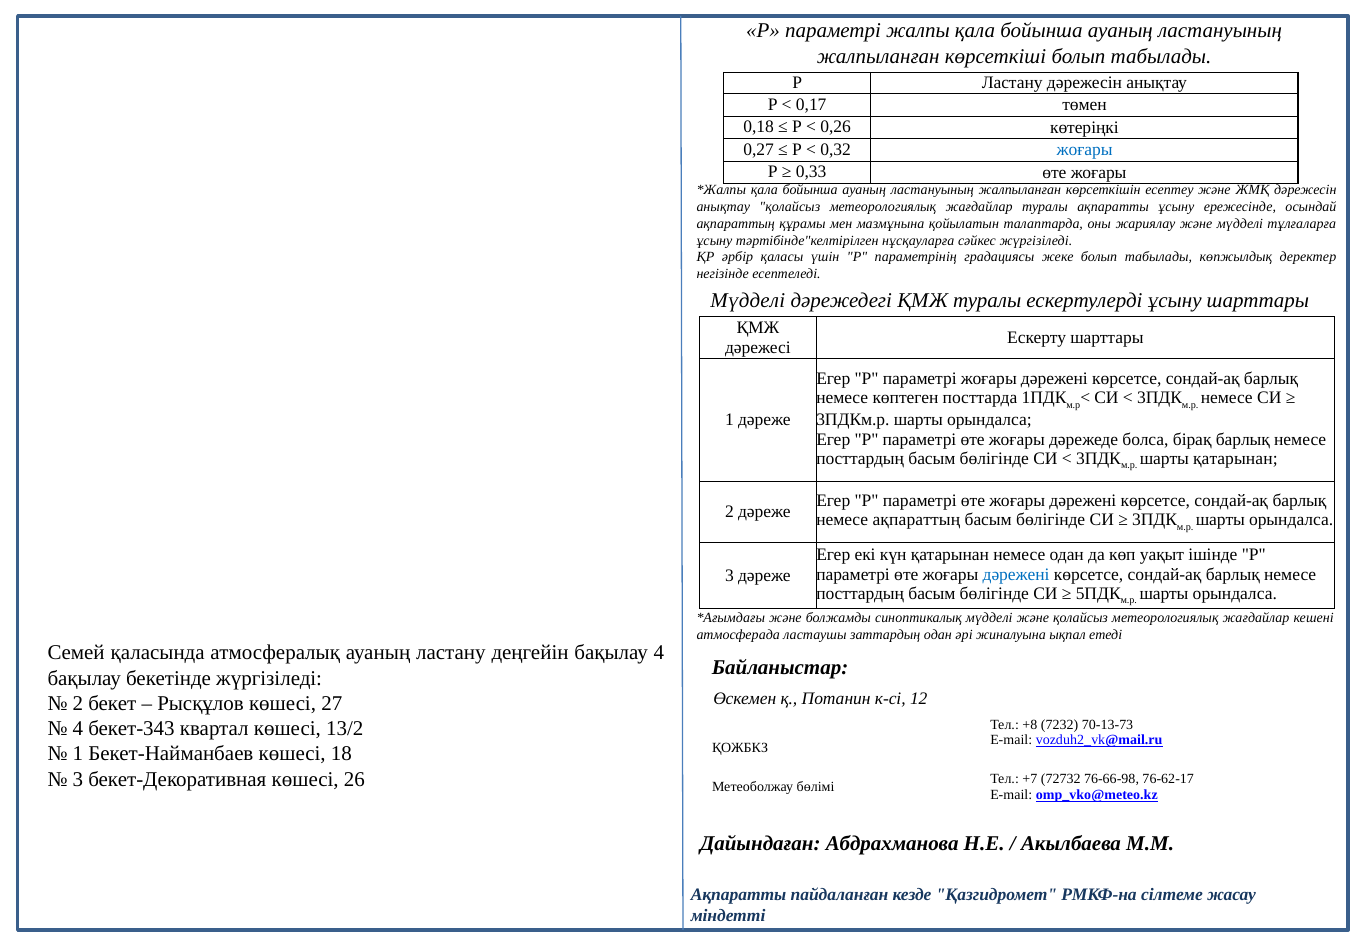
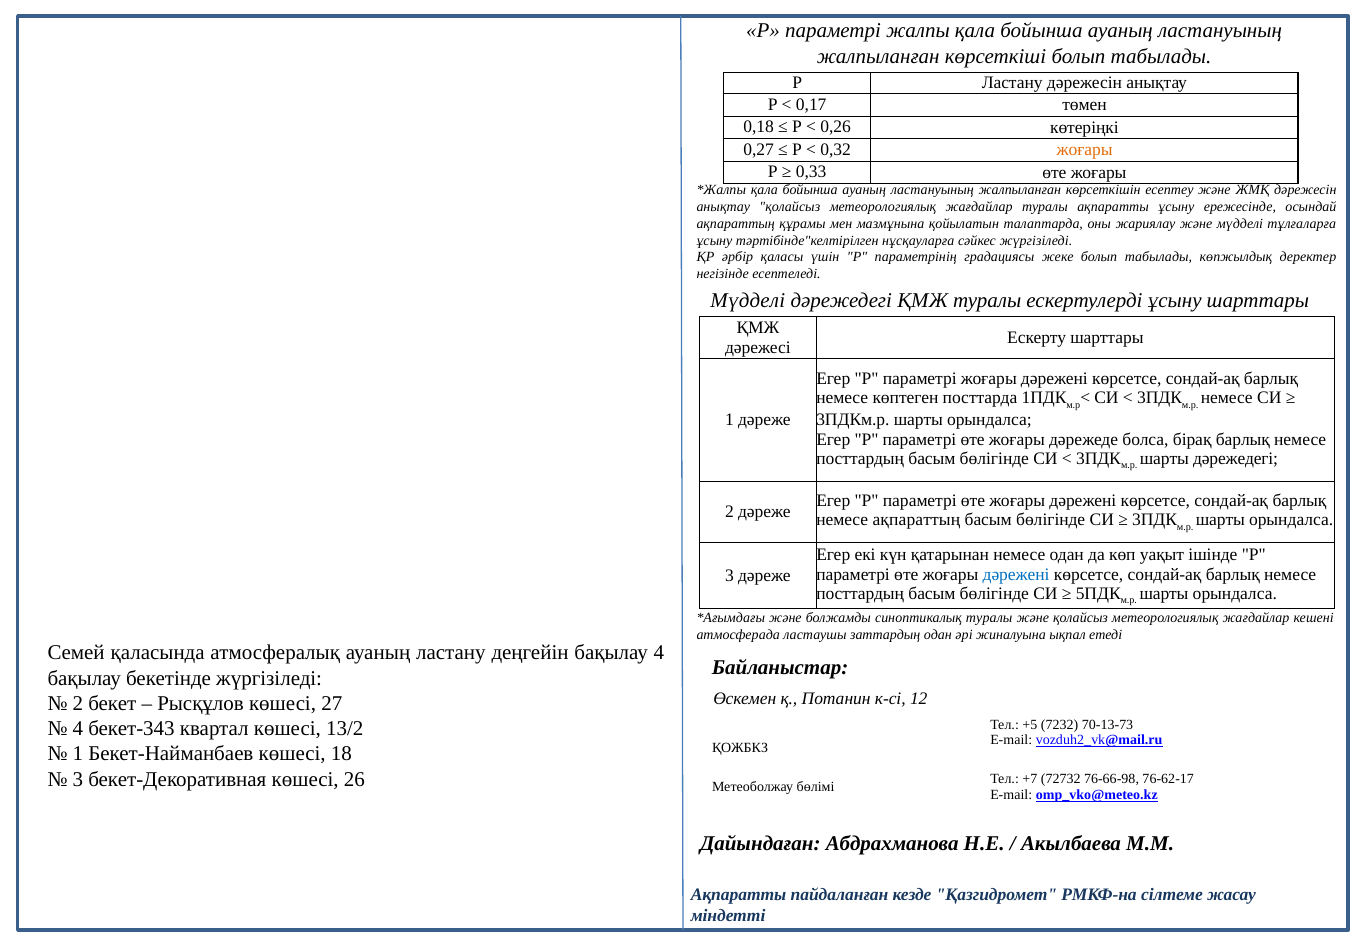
жоғары colour: blue -> orange (1085, 150)
шарты қатарынан: қатарынан -> дәрежедегі (1236, 459)
синоптикалық мүдделі: мүдделі -> туралы (989, 617)
+8: +8 -> +5 (1030, 724)
